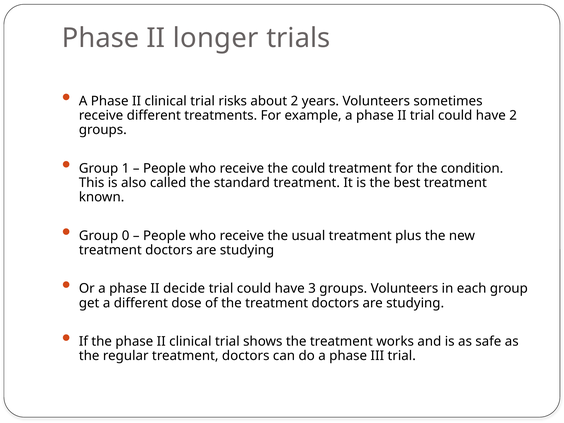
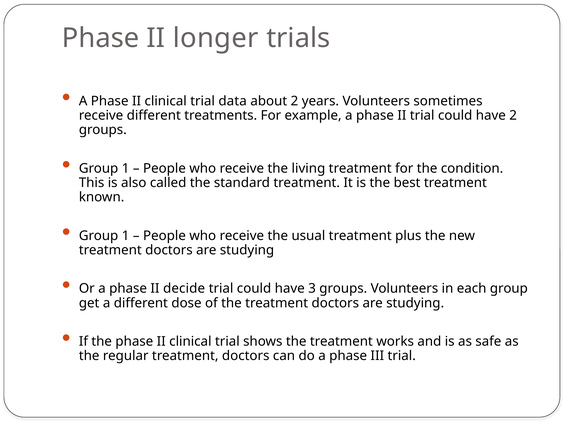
risks: risks -> data (233, 101)
the could: could -> living (308, 168)
0: 0 -> 1 (126, 236)
